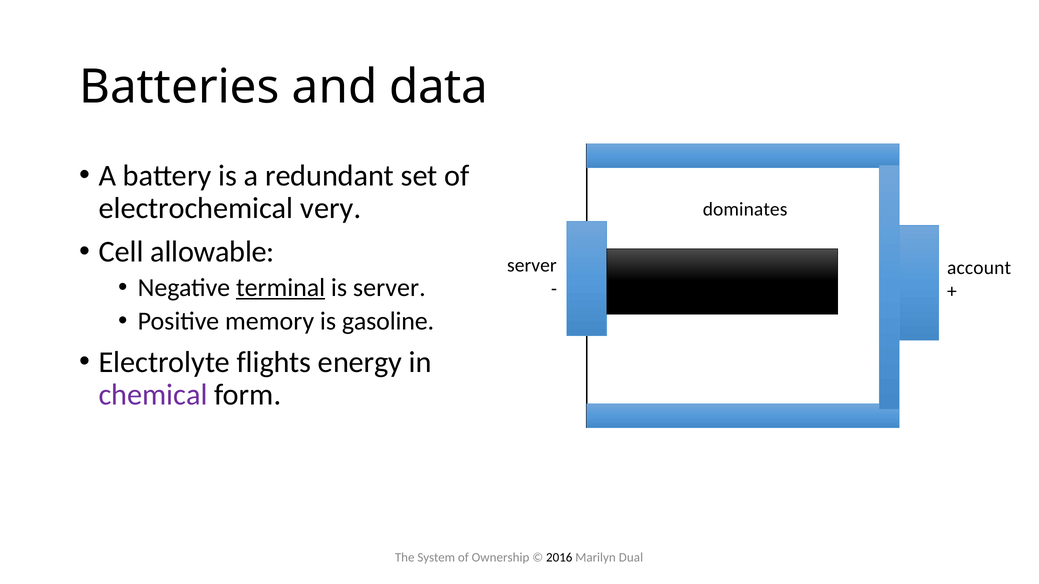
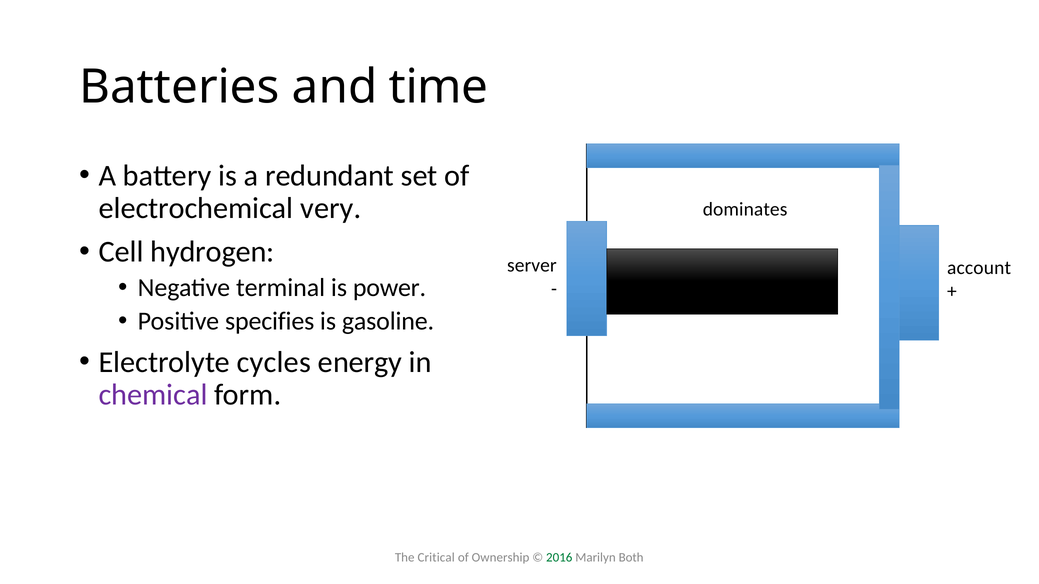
data: data -> time (439, 87)
allowable: allowable -> hydrogen (212, 252)
terminal underline: present -> none (281, 288)
is server: server -> power (389, 288)
memory: memory -> specifies (270, 321)
flights: flights -> cycles (274, 362)
System: System -> Critical (436, 558)
2016 colour: black -> green (559, 558)
Dual: Dual -> Both (631, 558)
